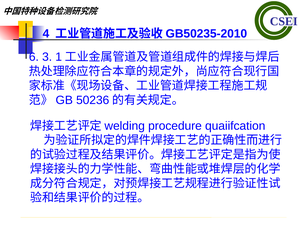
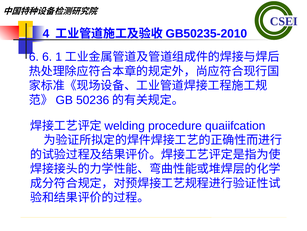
6 3: 3 -> 6 (47, 57)
